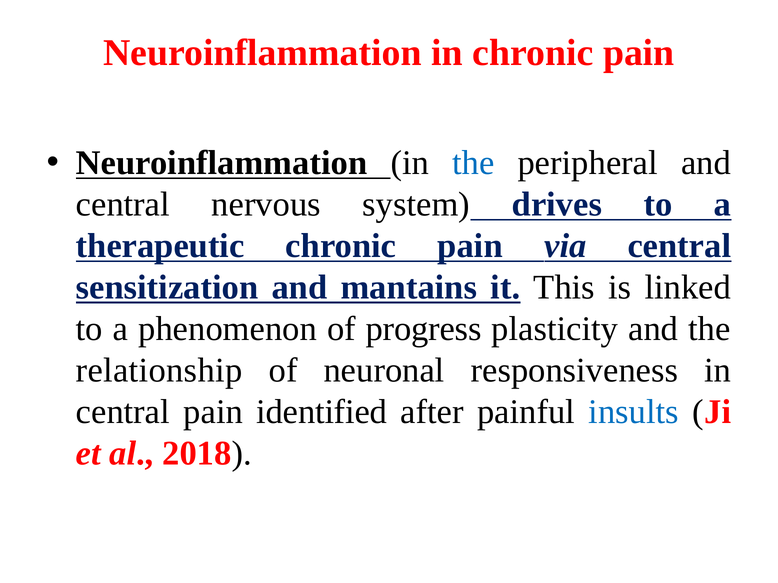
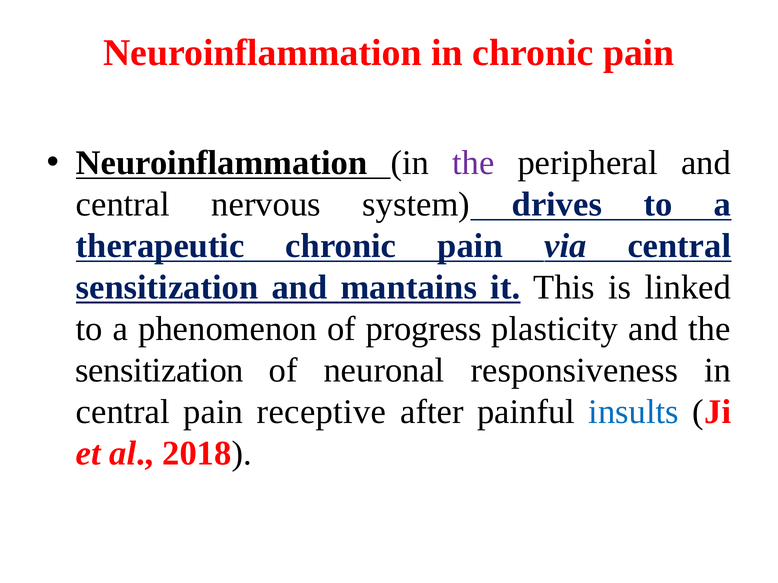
the colour: blue -> purple (473, 163)
relationship: relationship -> sensitization (160, 371)
identified: identified -> receptive (321, 412)
